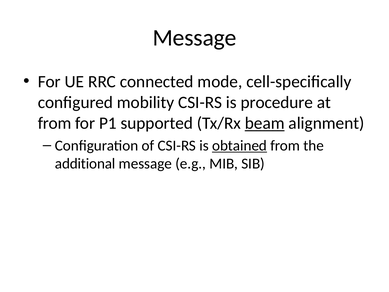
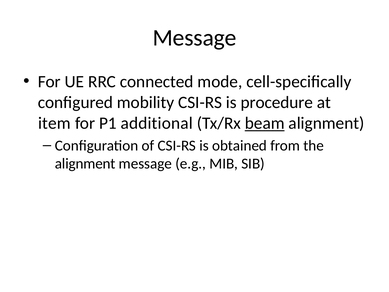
from: from -> item (54, 123)
supported: supported -> additional (157, 123)
obtained underline: present -> none (240, 145)
additional: additional -> alignment (85, 164)
